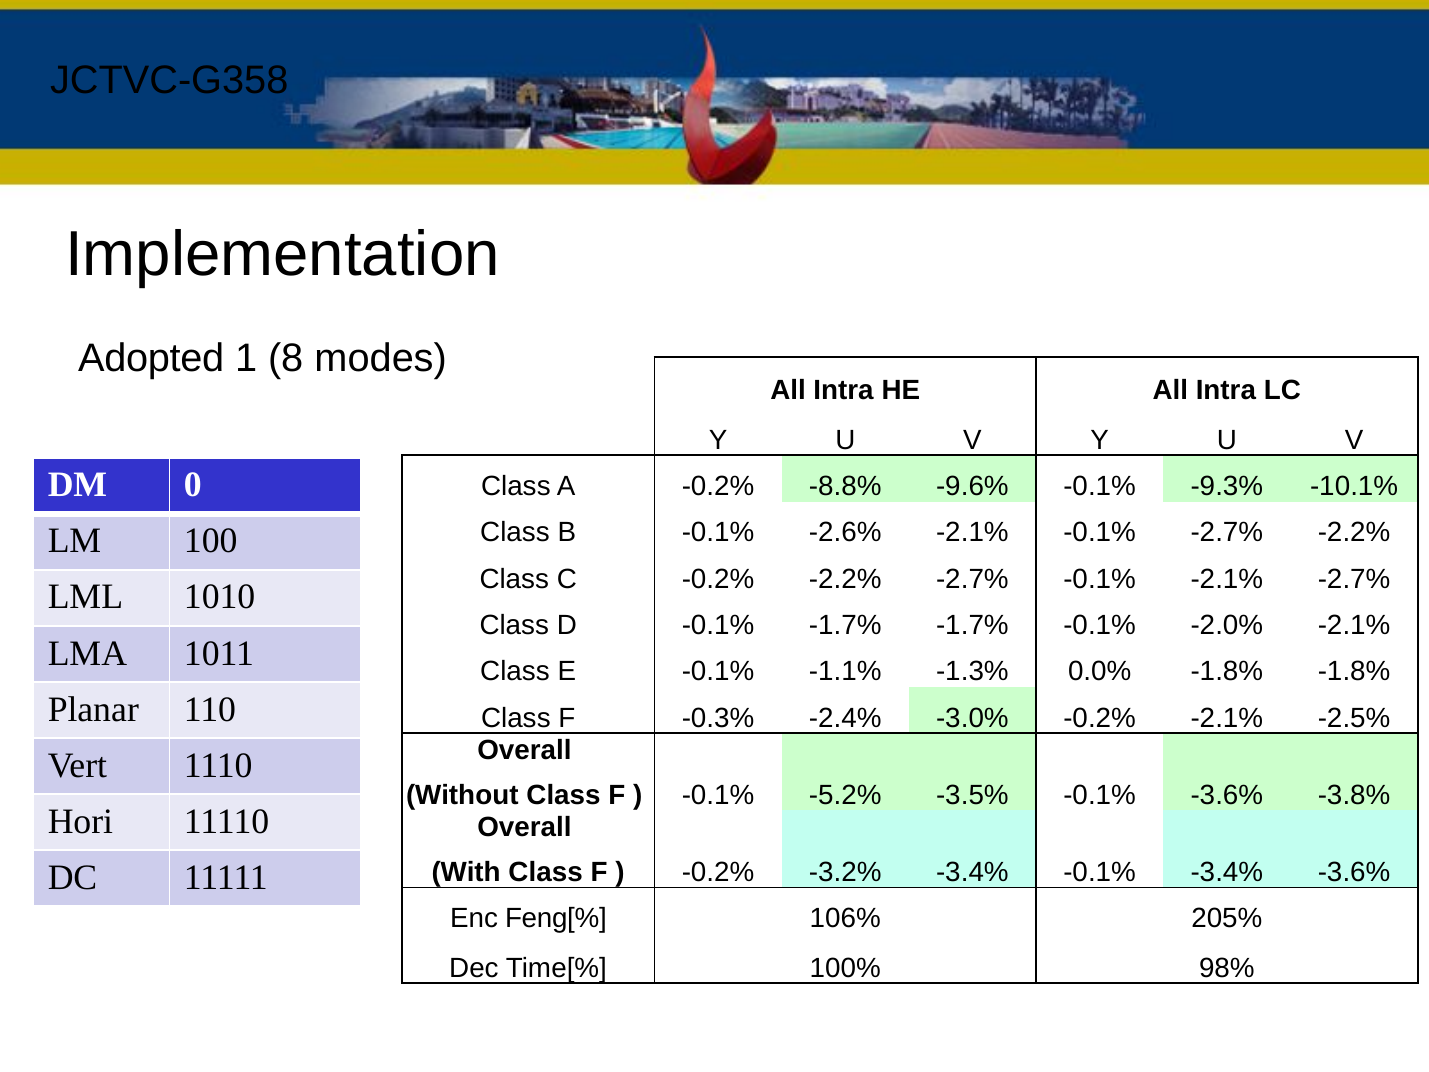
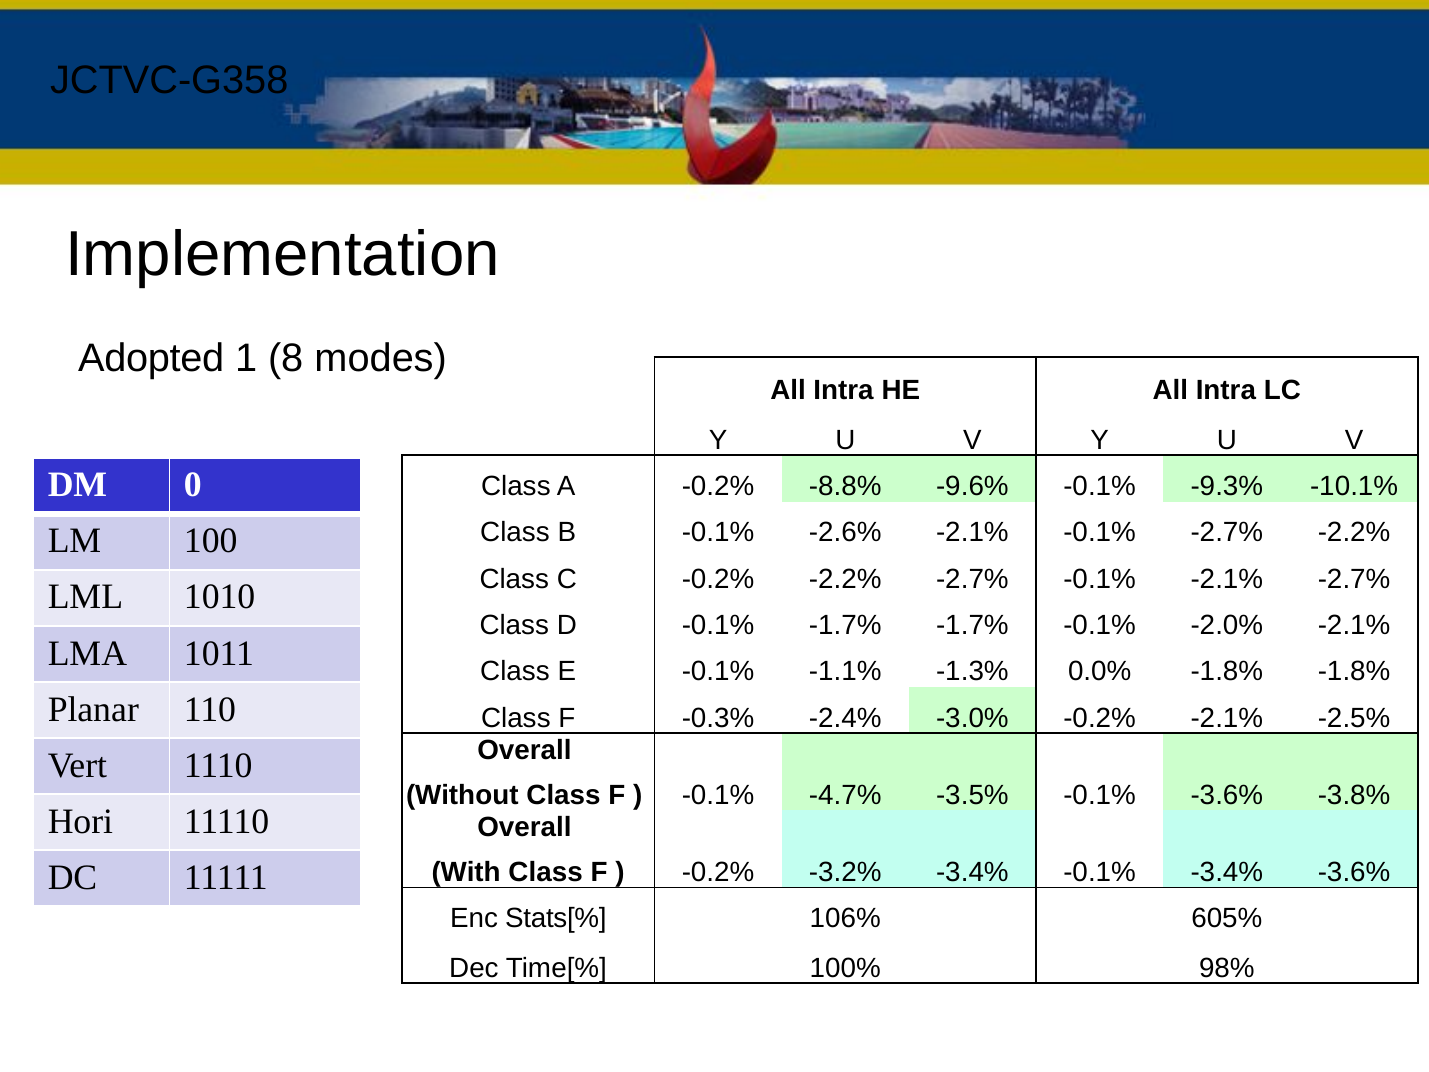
-5.2%: -5.2% -> -4.7% (845, 795)
Feng[%: Feng[% -> Stats[% (556, 918)
205%: 205% -> 605% (1227, 918)
